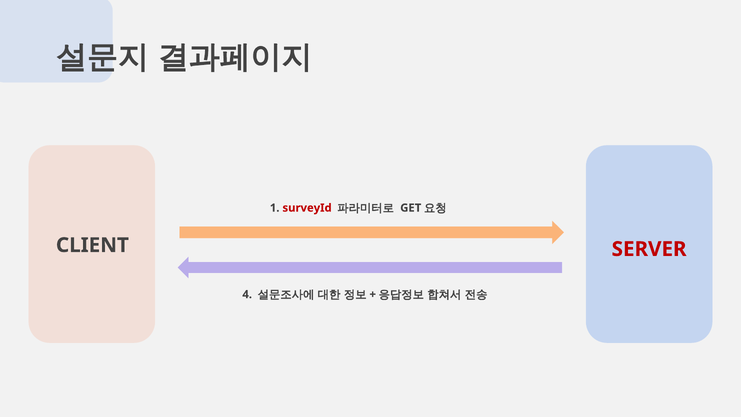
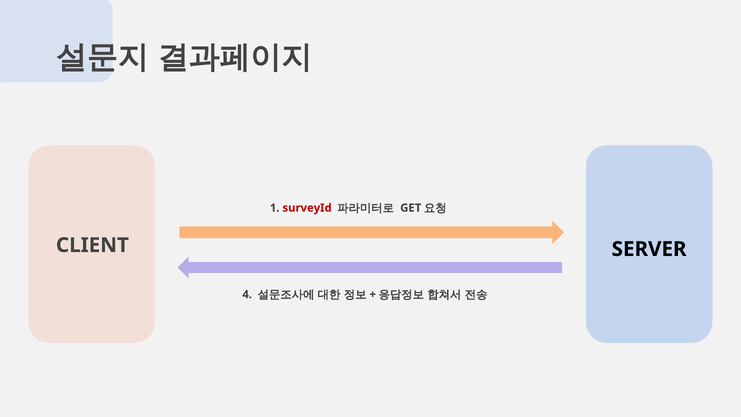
SERVER colour: red -> black (649, 249)
